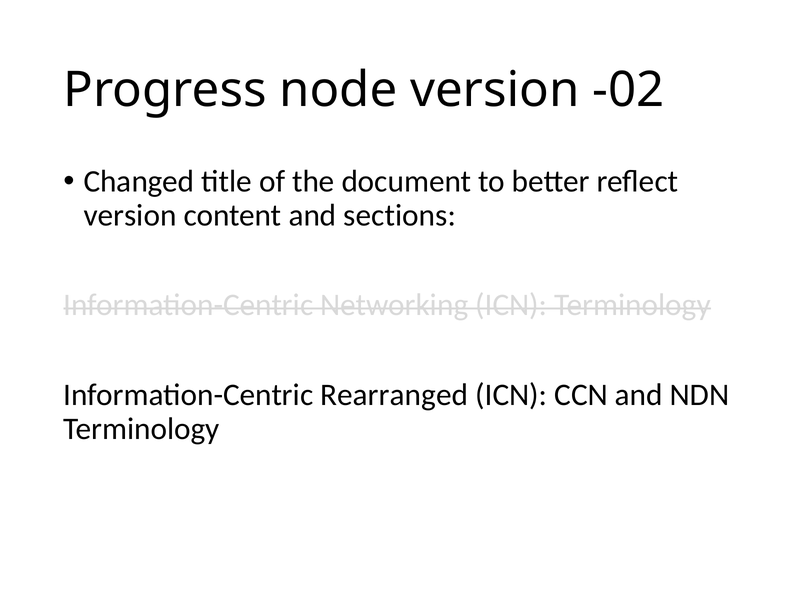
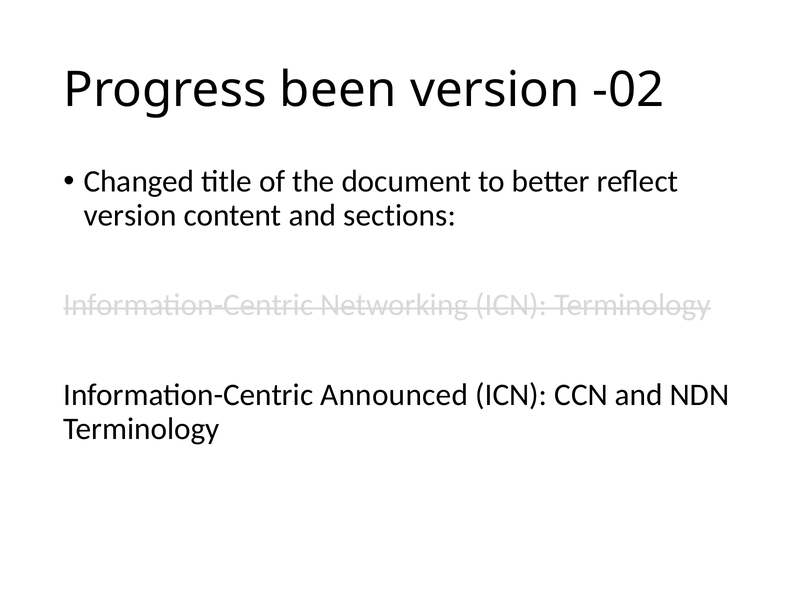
node: node -> been (338, 90)
Rearranged: Rearranged -> Announced (394, 395)
